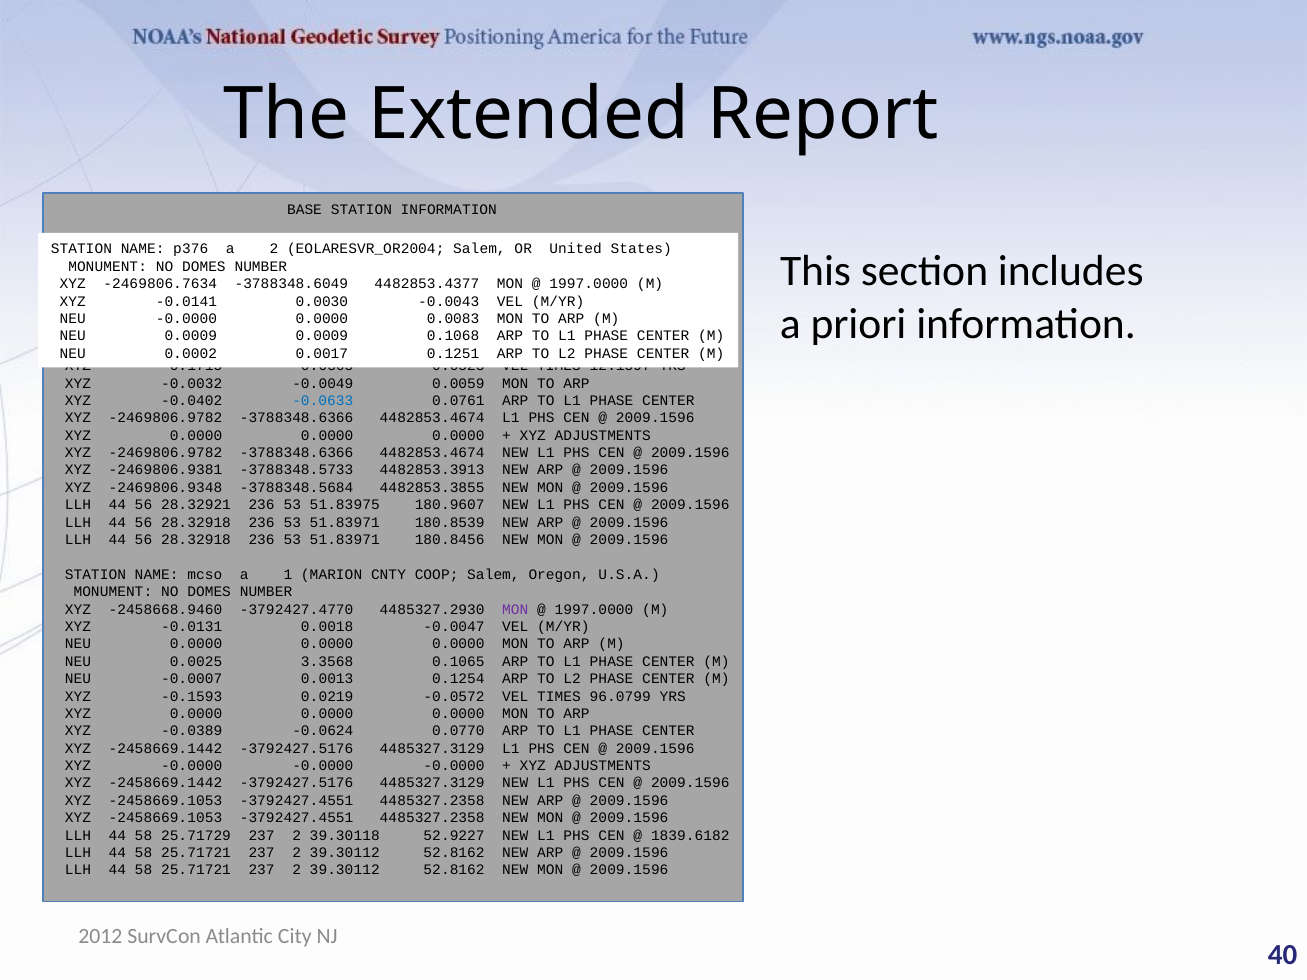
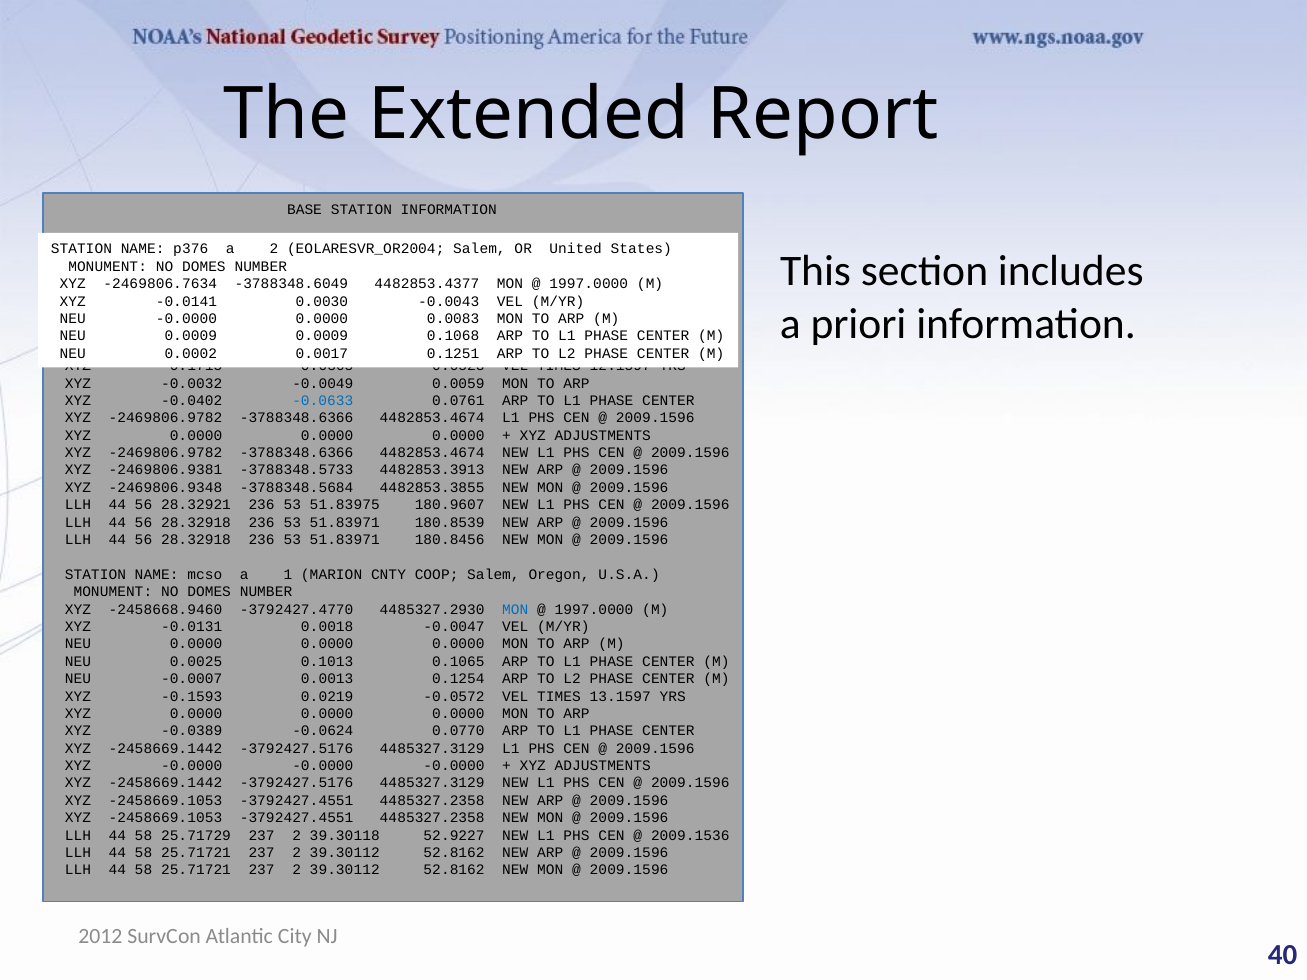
MON colour: purple -> blue (515, 609)
3.3568: 3.3568 -> 0.1013 (327, 662)
96.0799: 96.0799 -> 13.1597 (620, 696)
1839.6182: 1839.6182 -> 2009.1536 (690, 836)
